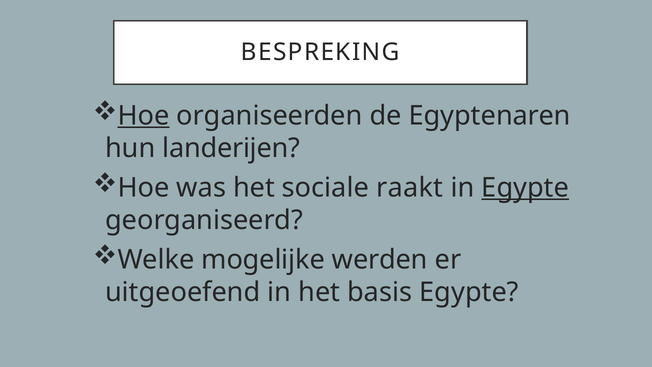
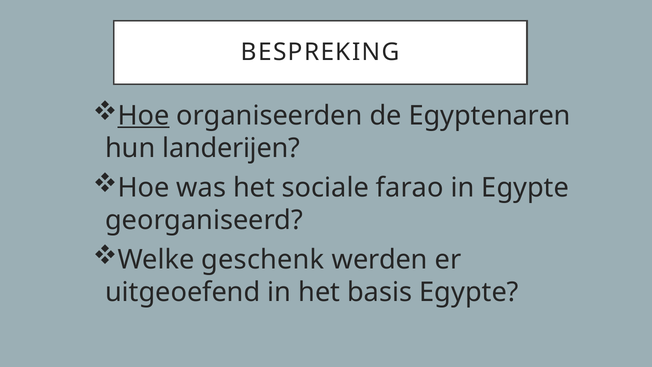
raakt: raakt -> farao (410, 187)
Egypte underline: present -> none (525, 187)
mogelijke: mogelijke -> geschenk (263, 259)
